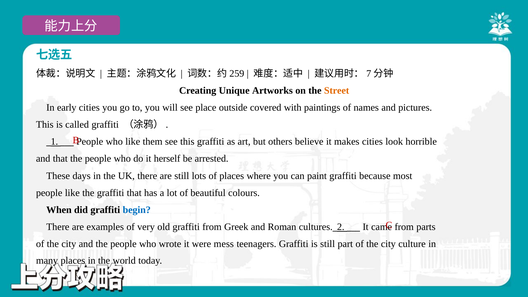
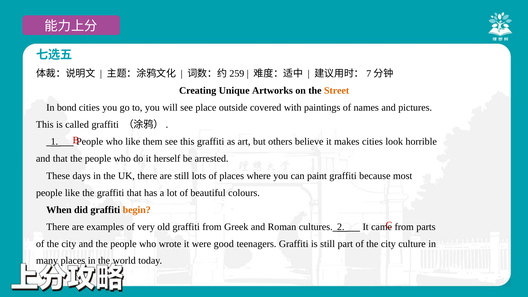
early: early -> bond (67, 108)
begin colour: blue -> orange (137, 210)
mess: mess -> good (224, 244)
